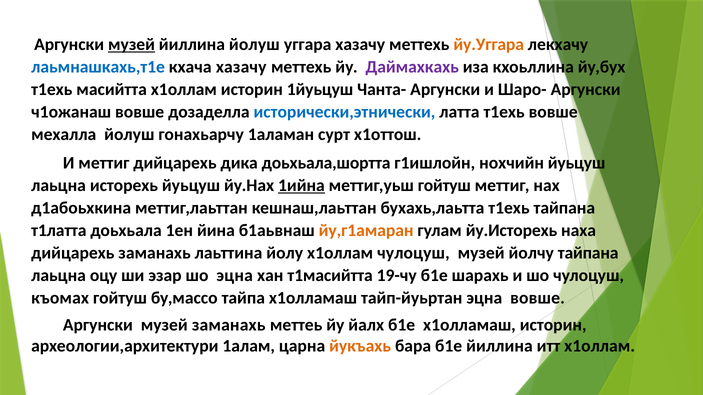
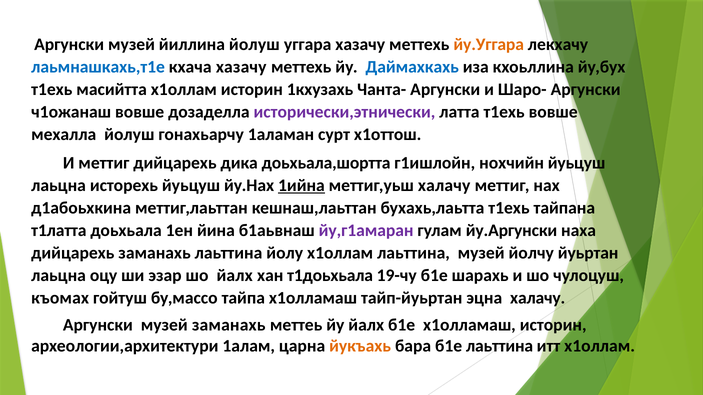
музей underline: present -> none (132, 44)
Даймахкахь colour: purple -> blue (412, 67)
1йуьцуш: 1йуьцуш -> 1кхузахь (320, 89)
исторически,этнически colour: blue -> purple (344, 112)
меттиг,уьш гойтуш: гойтуш -> халачу (444, 186)
йу,г1амаран colour: orange -> purple (366, 231)
йу.Исторехь: йу.Исторехь -> йу.Аргунски (512, 231)
х1оллам чулоцуш: чулоцуш -> лаьттина (413, 253)
йолчу тайпана: тайпана -> йуьртан (588, 253)
шо эцна: эцна -> йалх (235, 276)
т1масийтта: т1масийтта -> т1доьхьала (330, 276)
эцна вовше: вовше -> халачу (538, 298)
б1е йиллина: йиллина -> лаьттина (500, 346)
